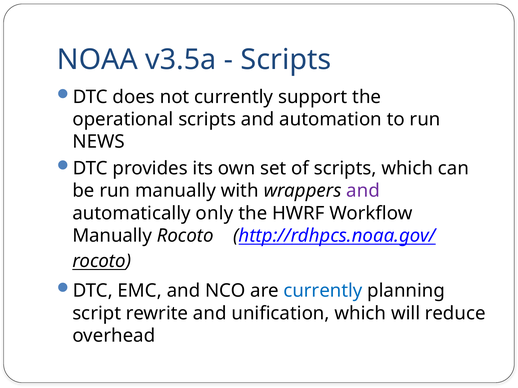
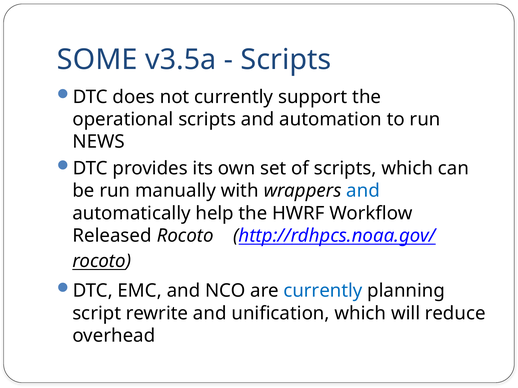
NOAA: NOAA -> SOME (97, 60)
and colour: purple -> blue (363, 191)
only: only -> help (215, 213)
Manually: Manually -> Released (112, 236)
